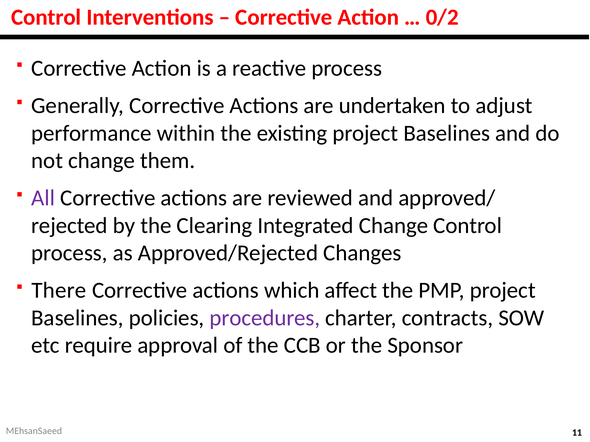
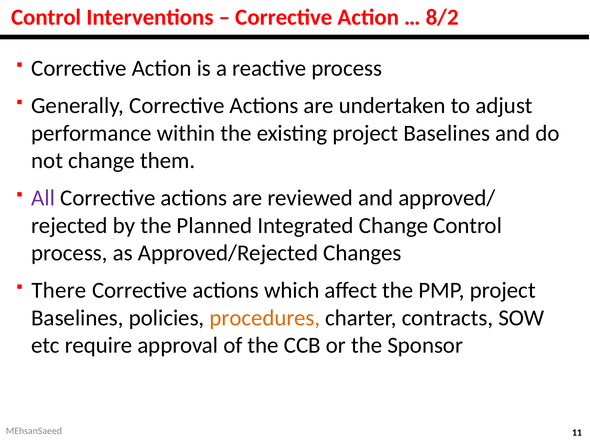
0/2: 0/2 -> 8/2 (442, 17)
Clearing: Clearing -> Planned (214, 226)
procedures colour: purple -> orange (265, 318)
